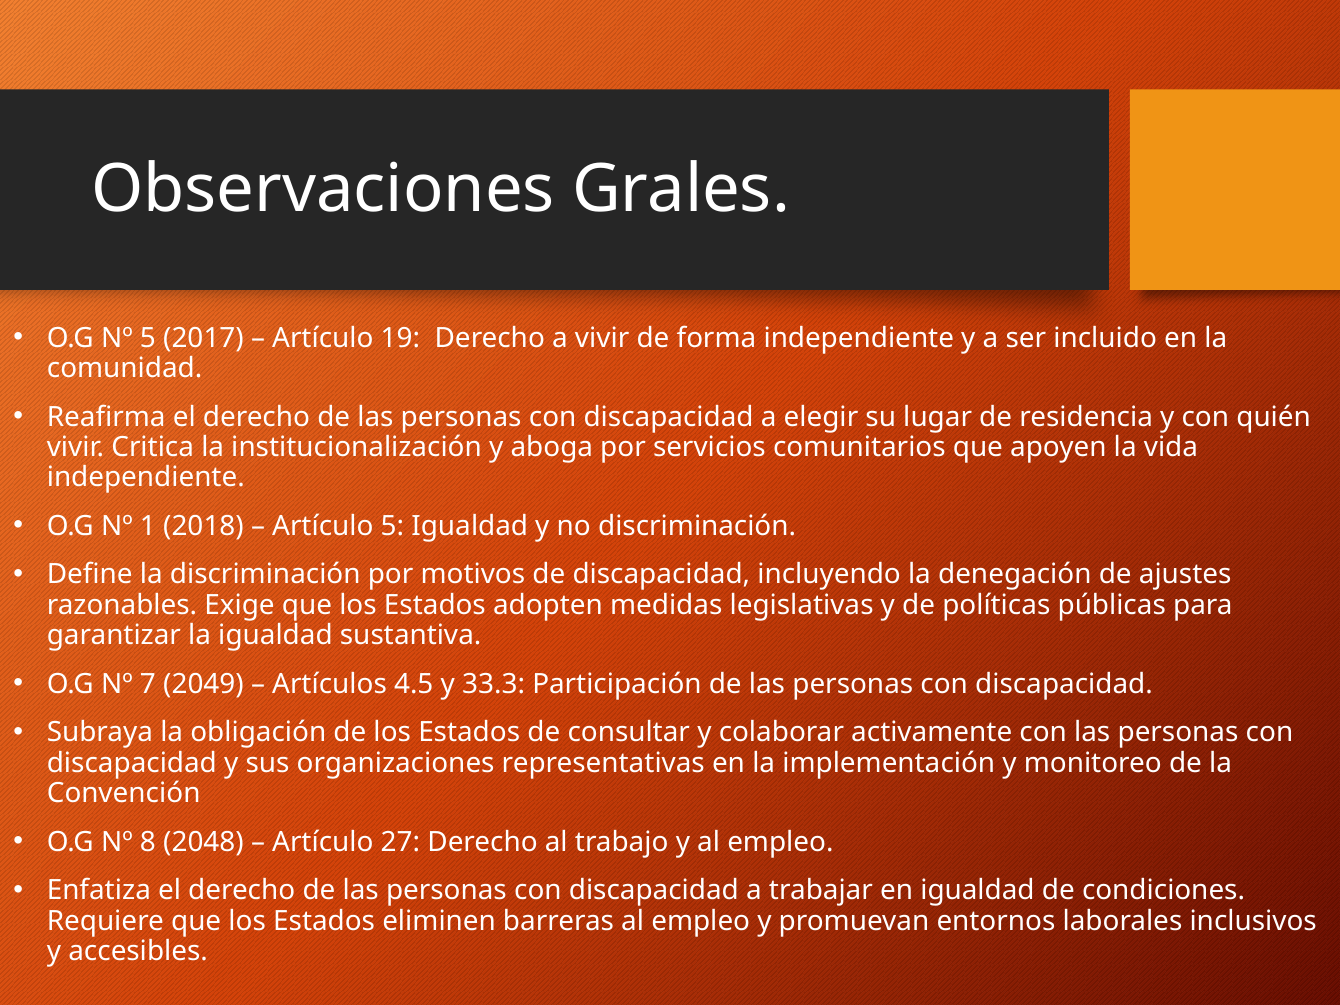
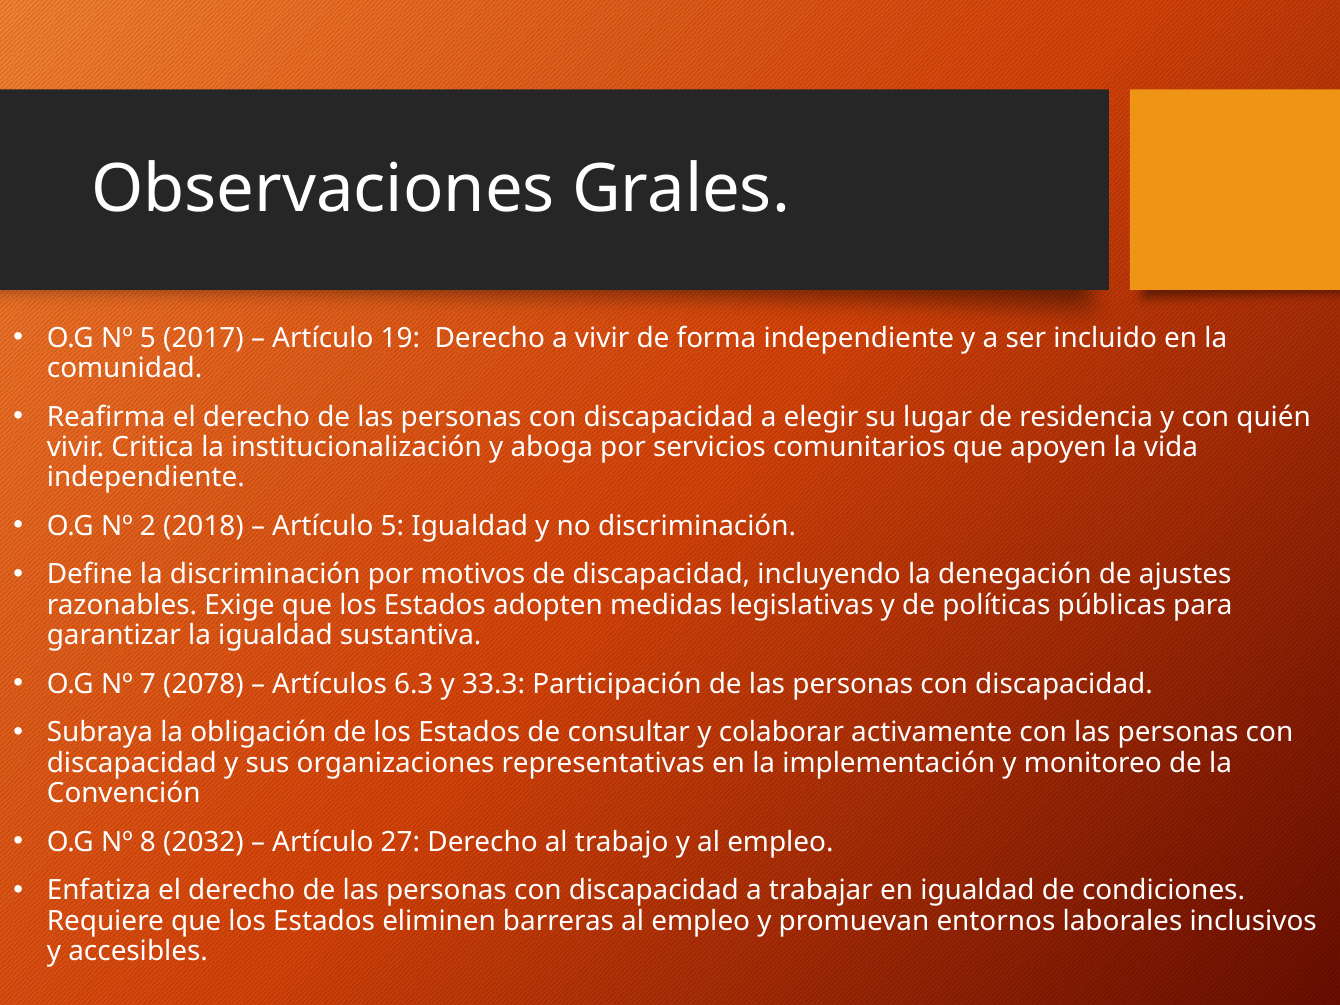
1: 1 -> 2 (148, 526)
2049: 2049 -> 2078 (203, 684)
4.5: 4.5 -> 6.3 (414, 684)
2048: 2048 -> 2032 (203, 842)
